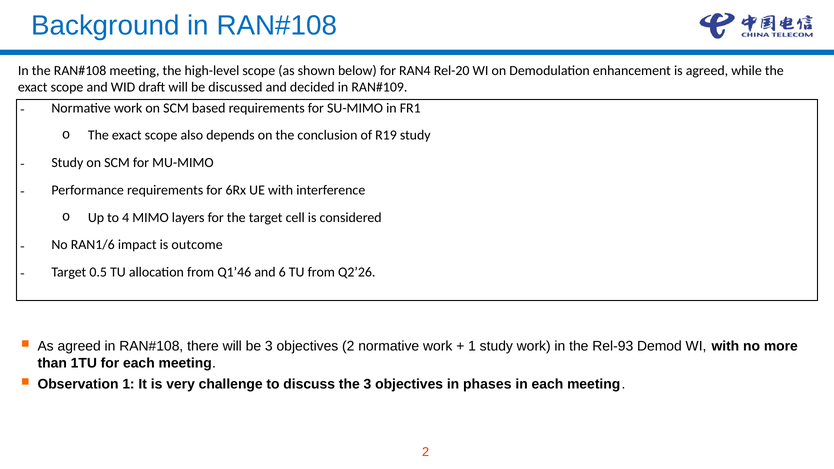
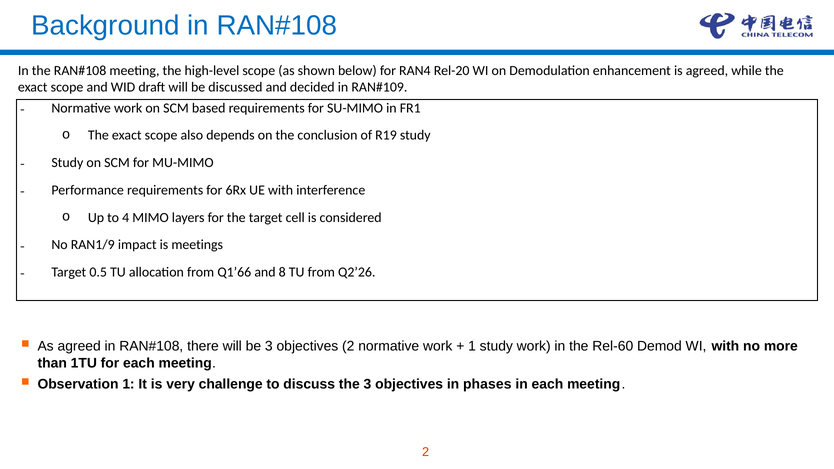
RAN1/6: RAN1/6 -> RAN1/9 (93, 245)
outcome: outcome -> meetings (197, 245)
Q1’46: Q1’46 -> Q1’66 (234, 272)
6: 6 -> 8 (282, 272)
Rel-93: Rel-93 -> Rel-60 (613, 346)
